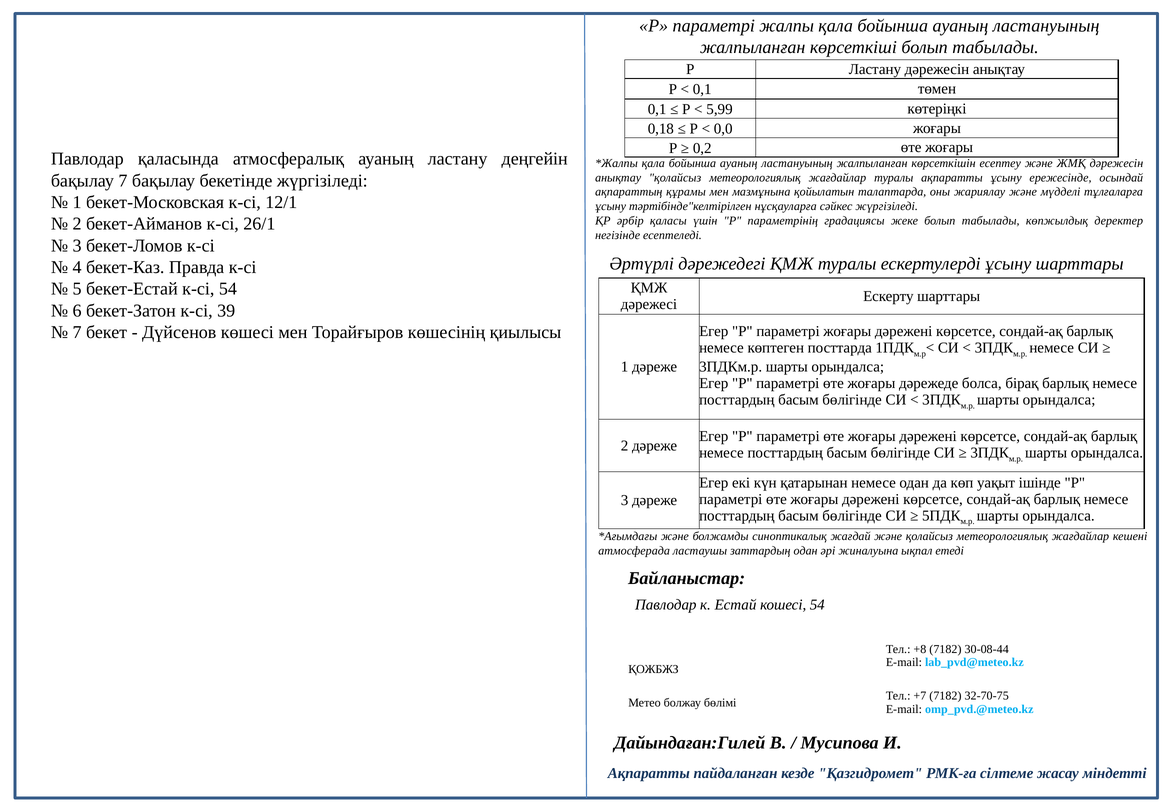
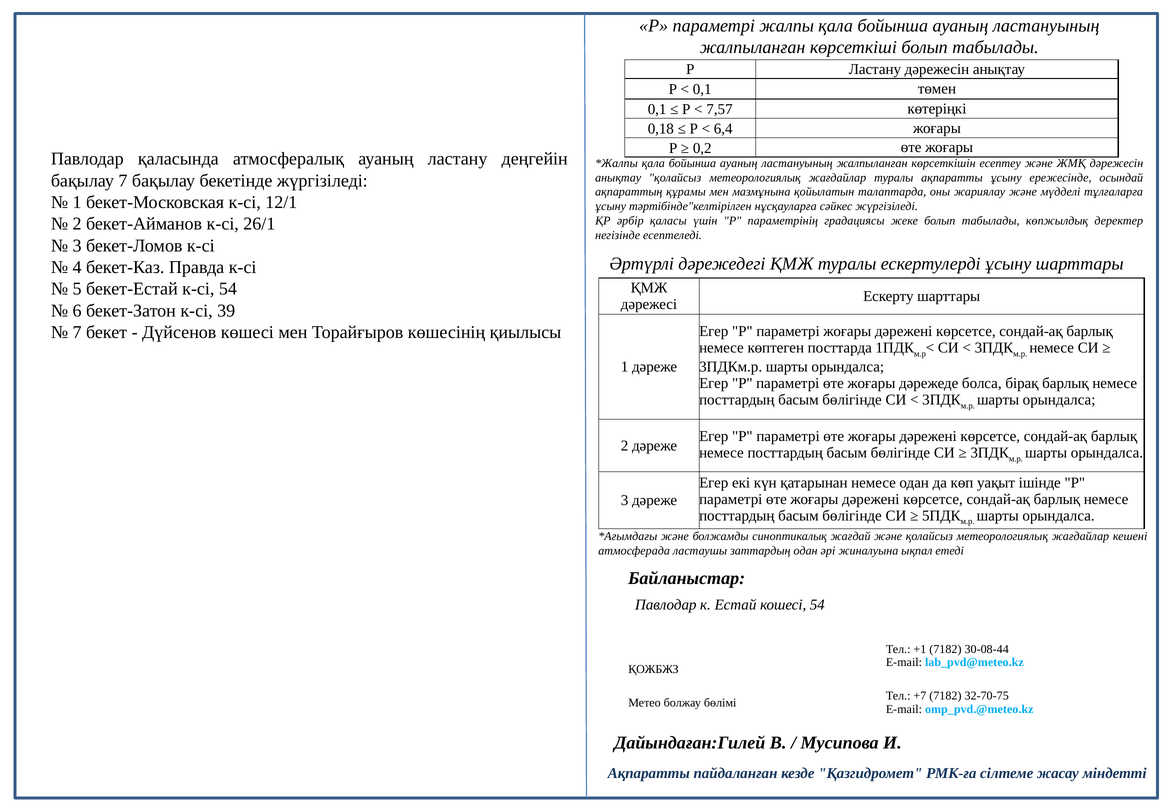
5,99: 5,99 -> 7,57 (720, 109)
0,0: 0,0 -> 6,4 (723, 129)
+8: +8 -> +1 (920, 649)
